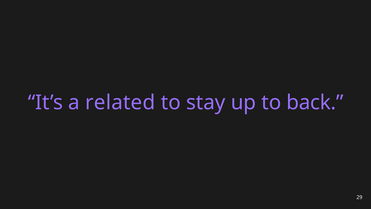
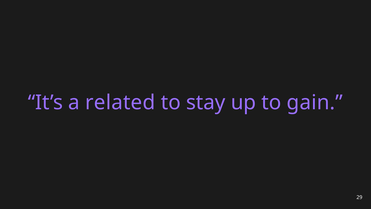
back: back -> gain (315, 102)
